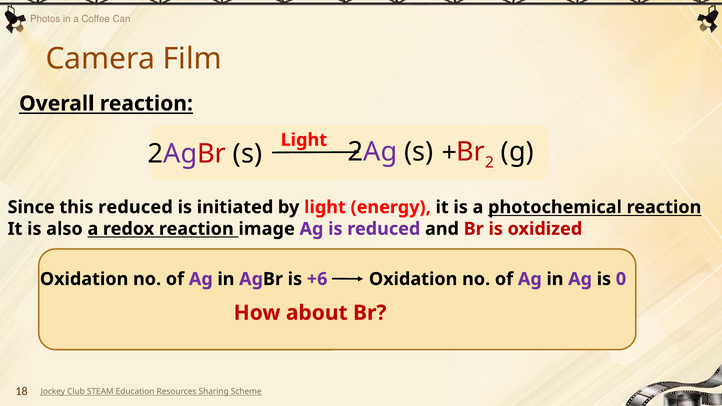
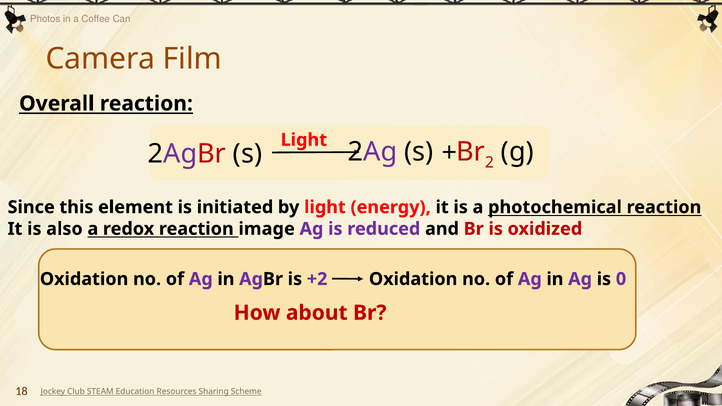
this reduced: reduced -> element (136, 207)
+6: +6 -> +2 (317, 279)
